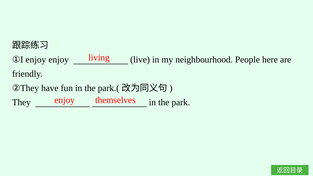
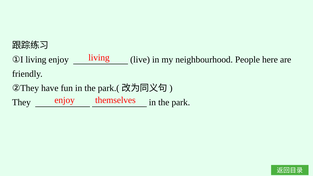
①I enjoy: enjoy -> living (36, 60)
